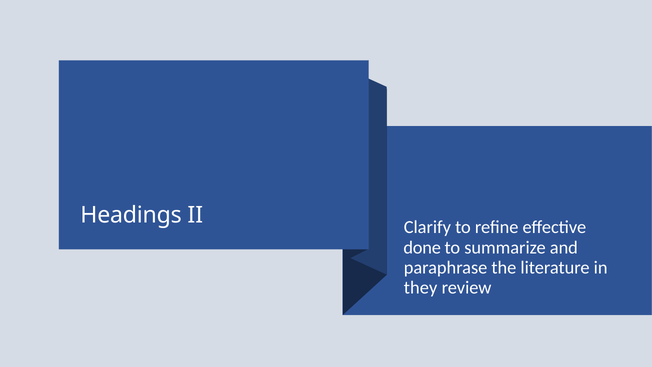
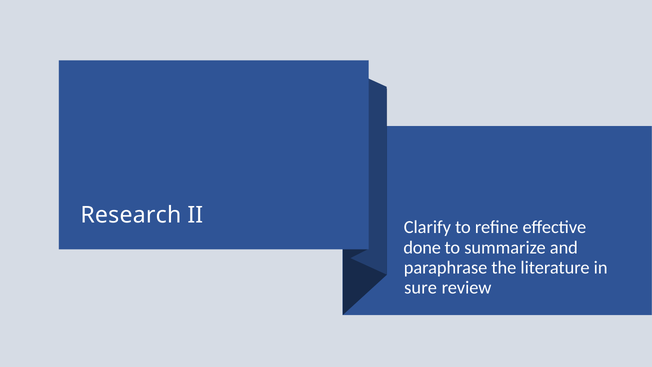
Headings: Headings -> Research (131, 215)
they: they -> sure (421, 288)
